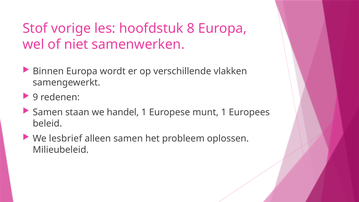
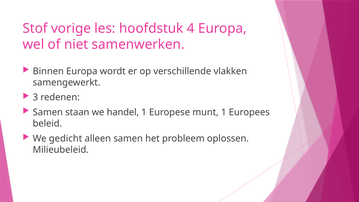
8: 8 -> 4 (191, 28)
9: 9 -> 3 (35, 97)
lesbrief: lesbrief -> gedicht (66, 138)
